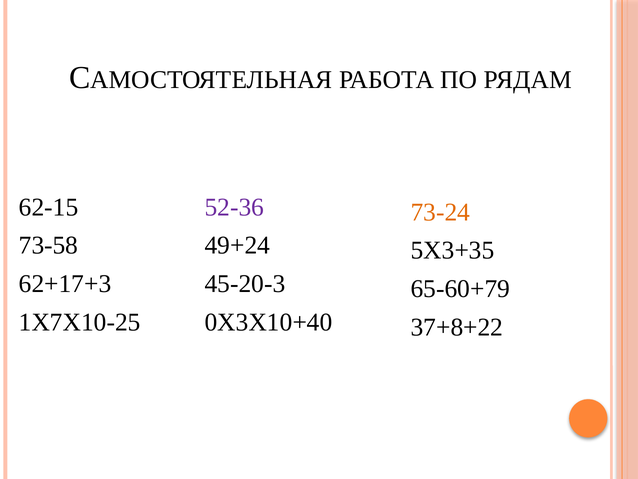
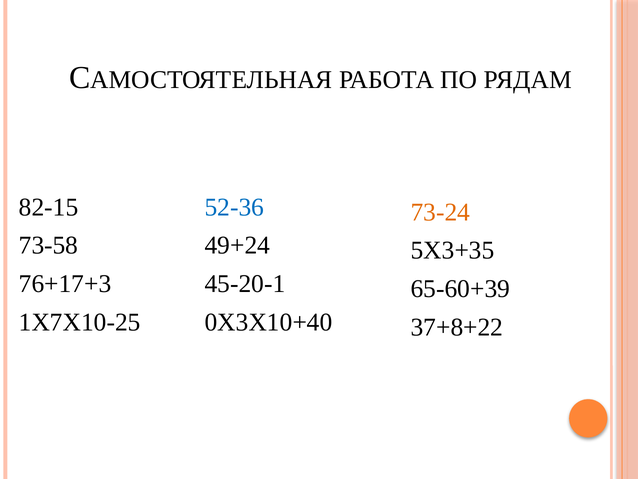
62-15: 62-15 -> 82-15 (49, 207)
52-36 colour: purple -> blue (234, 207)
62+17+3: 62+17+3 -> 76+17+3 (65, 284)
45-20-3: 45-20-3 -> 45-20-1 (245, 284)
65-60+79: 65-60+79 -> 65-60+39 (460, 289)
